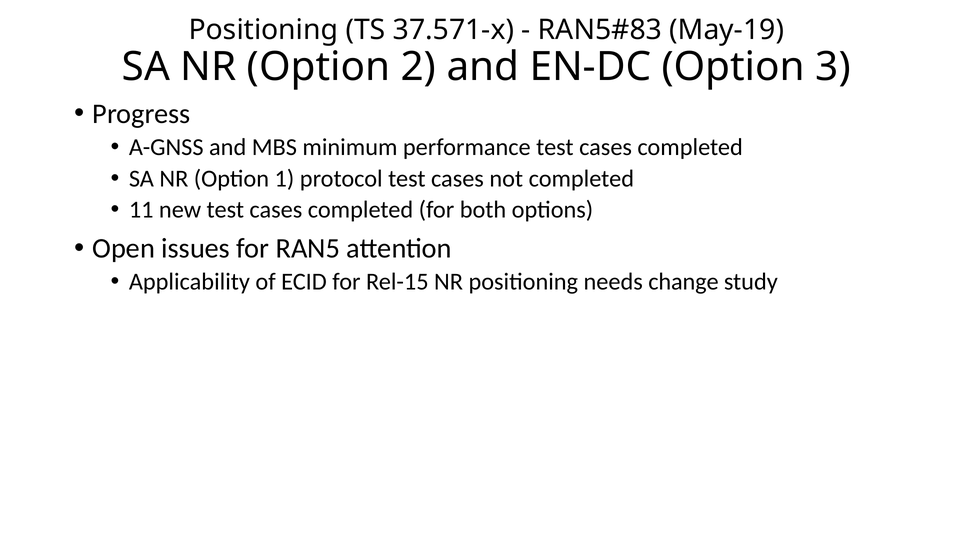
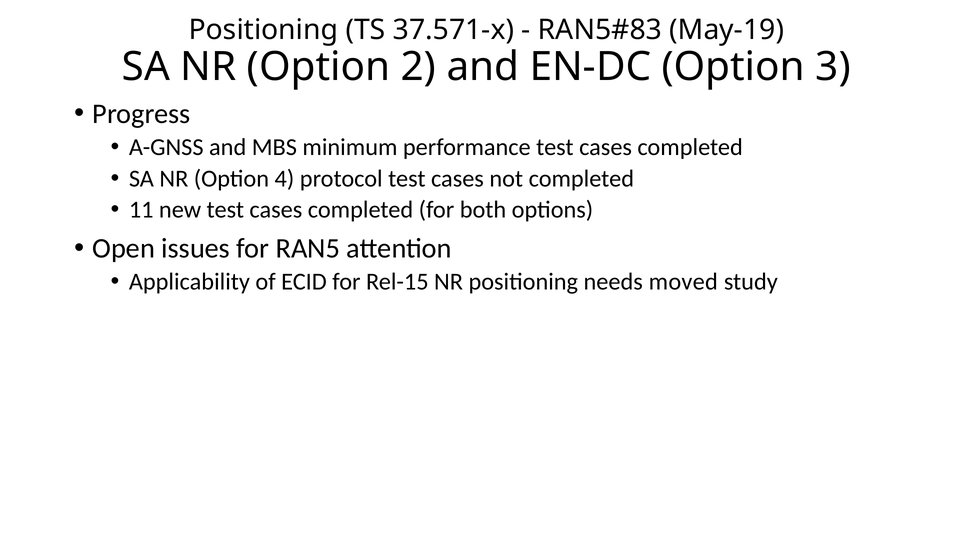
1: 1 -> 4 (284, 179)
change: change -> moved (683, 282)
